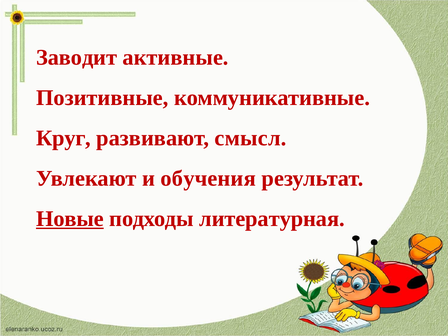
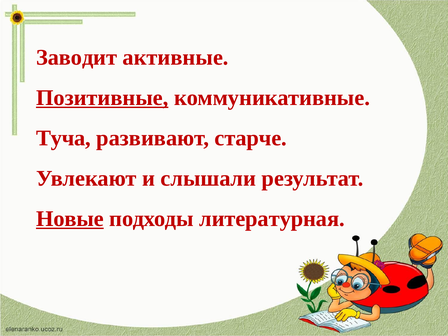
Позитивные underline: none -> present (102, 98)
Круг: Круг -> Туча (64, 138)
смысл: смысл -> старче (251, 138)
обучения: обучения -> слышали (208, 178)
